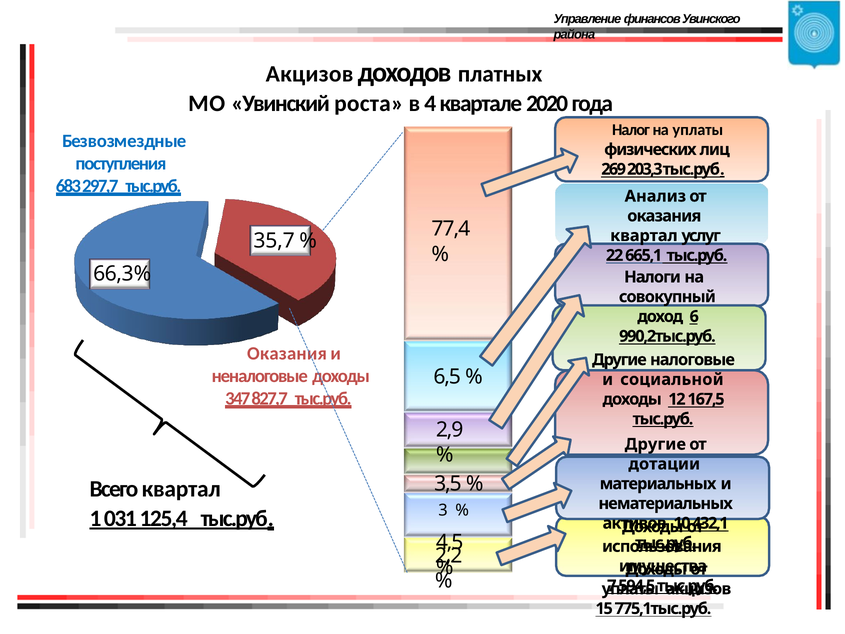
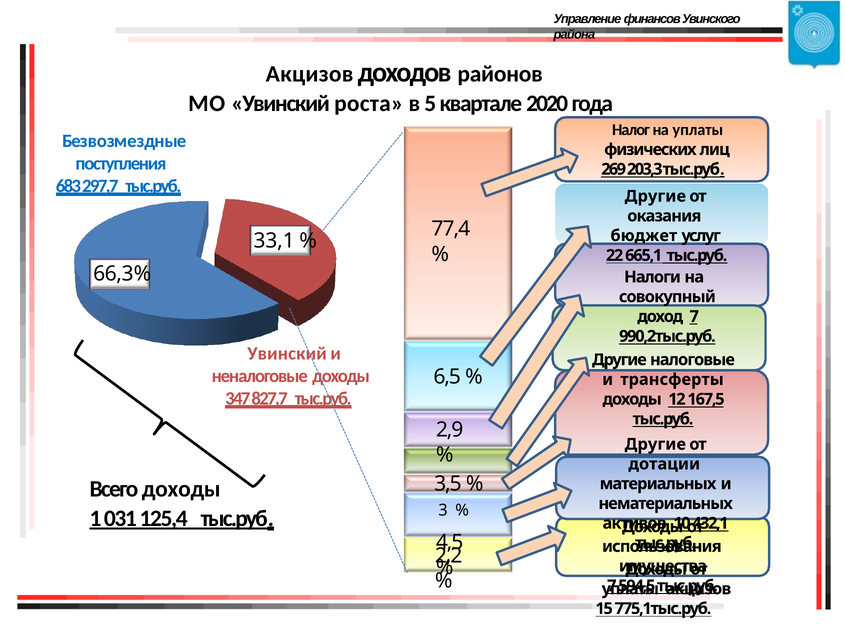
платных: платных -> районов (500, 74)
4: 4 -> 5 (430, 103)
Анализ: Анализ -> Другие (655, 196)
квартал: квартал -> бюджет (644, 236)
35,7: 35,7 -> 33,1 (274, 240)
доход 6: 6 -> 7 (694, 316)
Оказания: Оказания -> Увинский (287, 353)
социальной: социальной -> трансферты (672, 379)
Всего квартал: квартал -> доходы (181, 489)
